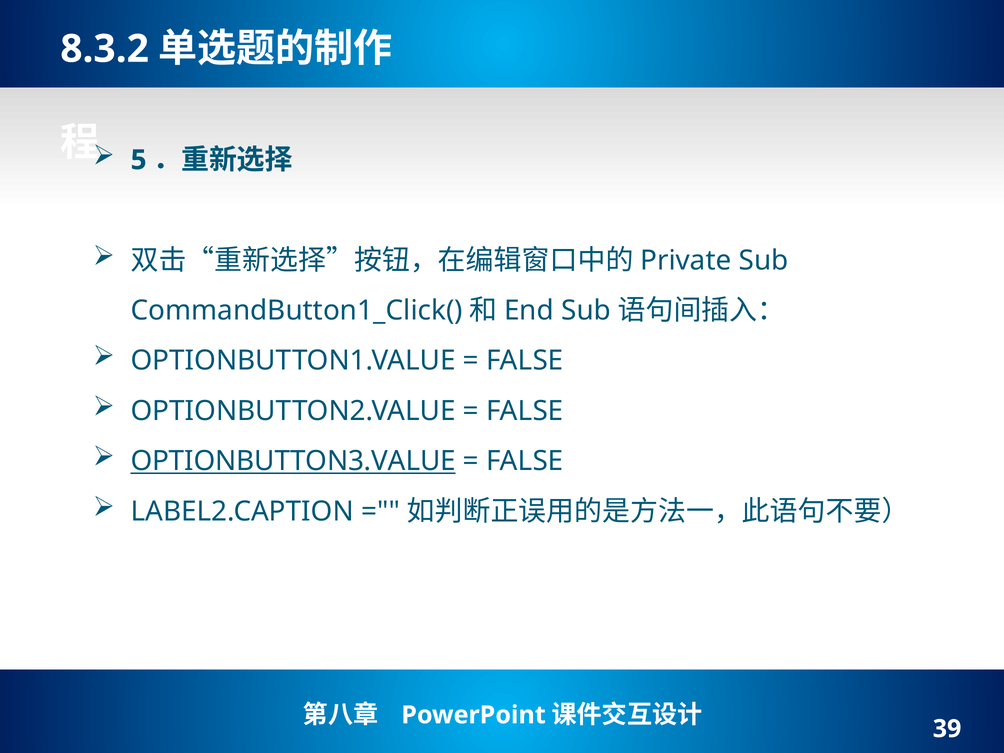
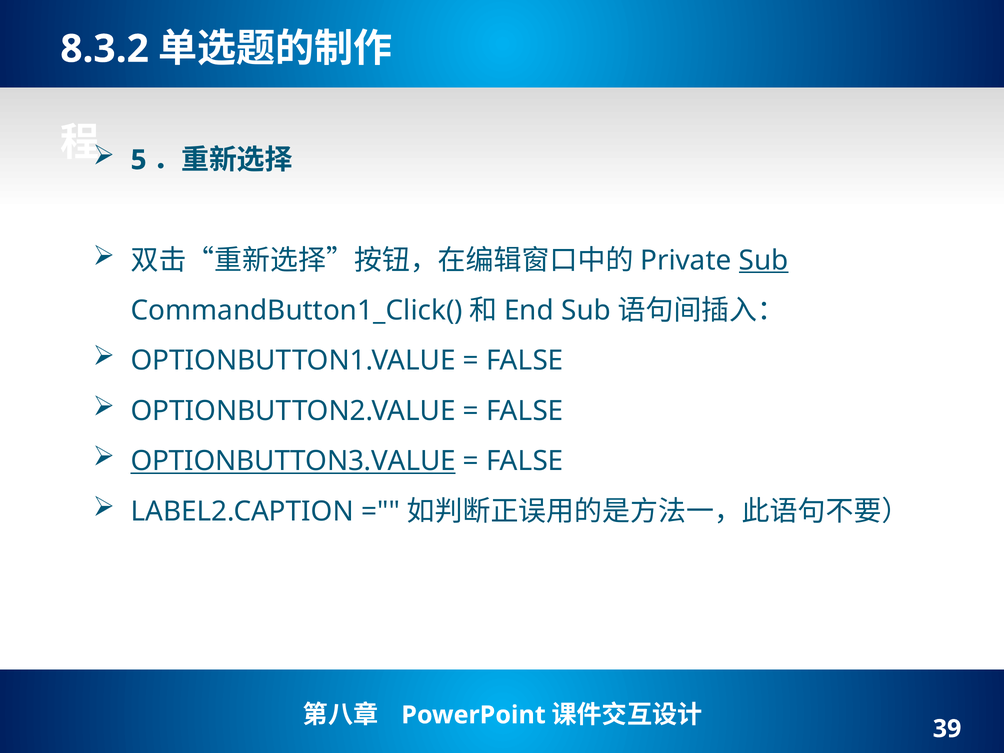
Sub underline: none -> present (764, 260)
